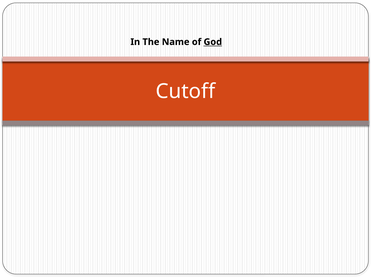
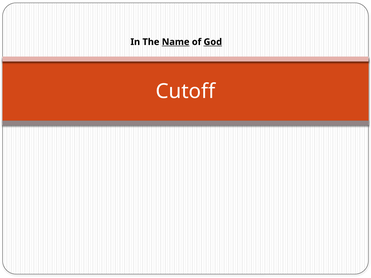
Name underline: none -> present (176, 42)
